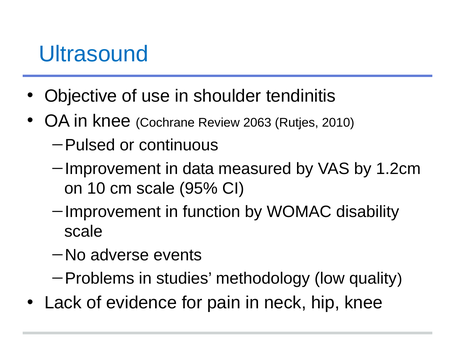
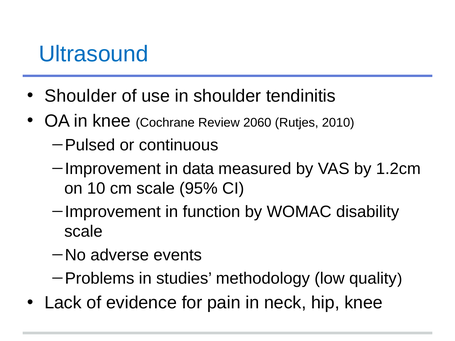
Objective: Objective -> Shoulder (81, 96)
2063: 2063 -> 2060 (257, 123)
